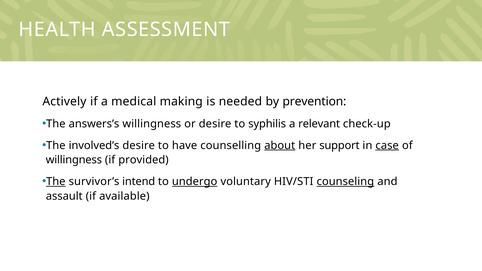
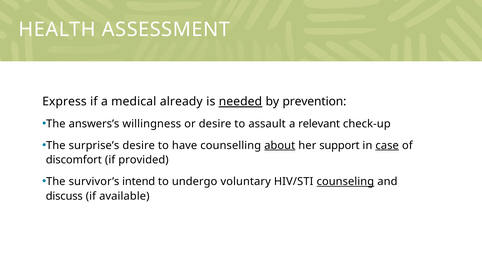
Actively: Actively -> Express (64, 102)
making: making -> already (181, 102)
needed underline: none -> present (240, 102)
syphilis: syphilis -> assault (267, 124)
involved’s: involved’s -> surprise’s (94, 145)
willingness: willingness -> discomfort (74, 160)
The underline: present -> none (56, 182)
undergo underline: present -> none (195, 182)
assault: assault -> discuss (64, 196)
